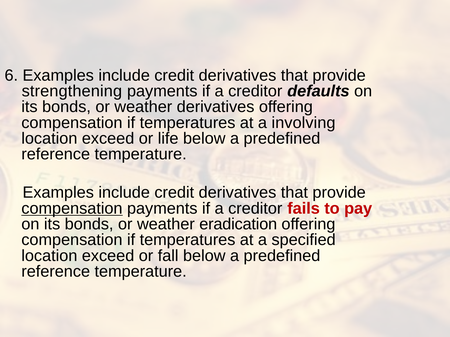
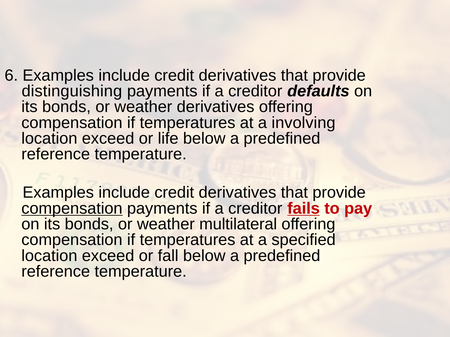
strengthening: strengthening -> distinguishing (72, 91)
fails underline: none -> present (304, 209)
eradication: eradication -> multilateral (238, 224)
